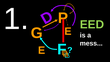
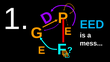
EED colour: light green -> light blue (92, 24)
